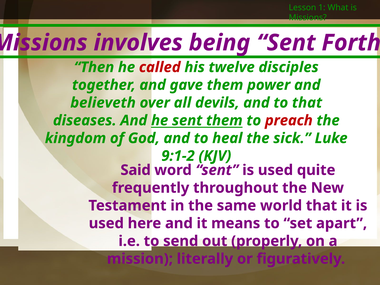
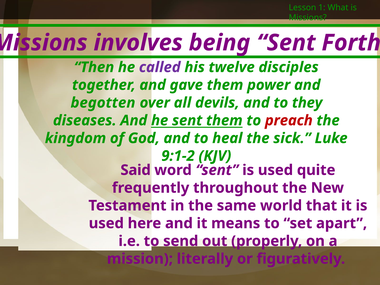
called colour: red -> purple (160, 67)
believeth: believeth -> begotten (103, 103)
to that: that -> they (307, 103)
